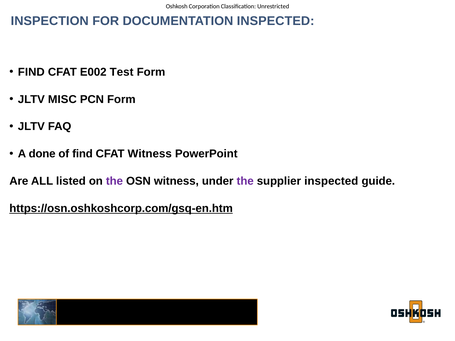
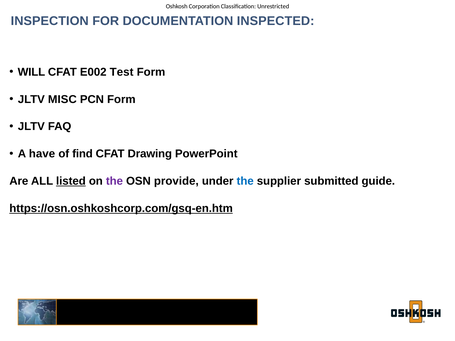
FIND: FIND -> WILL (31, 72)
done: done -> have (42, 154)
CFAT Witness: Witness -> Drawing (150, 154)
listed underline: none -> present (71, 181)
OSN witness: witness -> provide (176, 181)
the colour: purple -> blue (245, 181)
supplier inspected: inspected -> submitted (331, 181)
